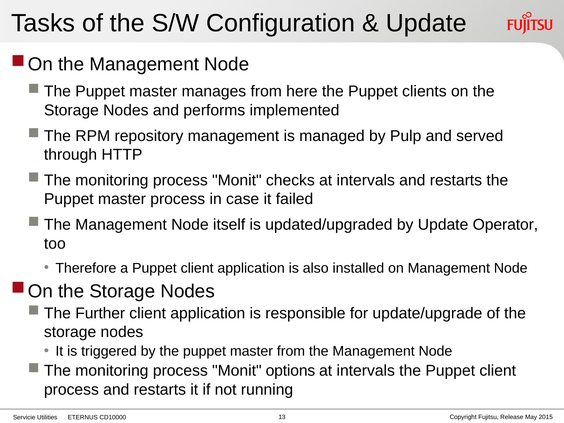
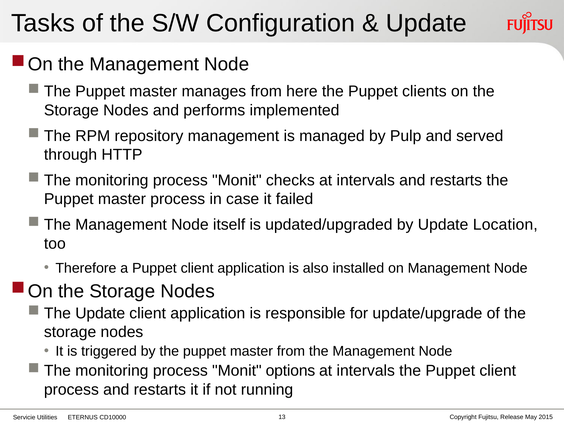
Operator: Operator -> Location (505, 225)
The Further: Further -> Update (100, 313)
